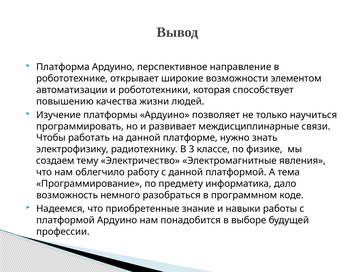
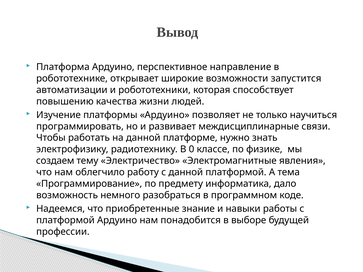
элементом: элементом -> запустится (296, 79)
3: 3 -> 0 (192, 149)
